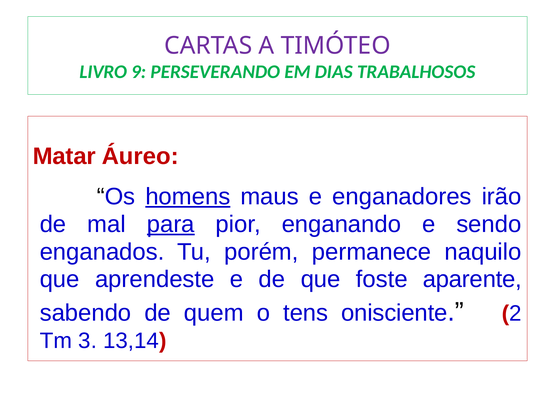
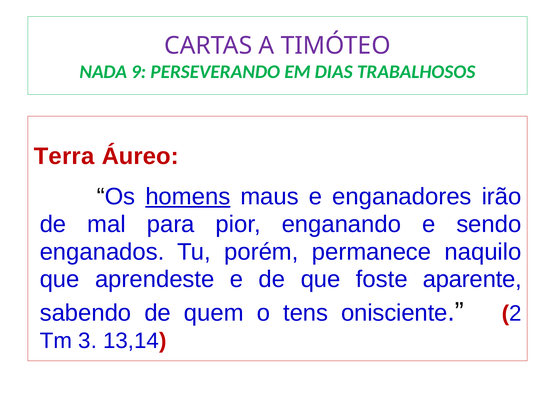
LIVRO: LIVRO -> NADA (103, 72)
Matar: Matar -> Terra (64, 156)
para underline: present -> none (171, 224)
